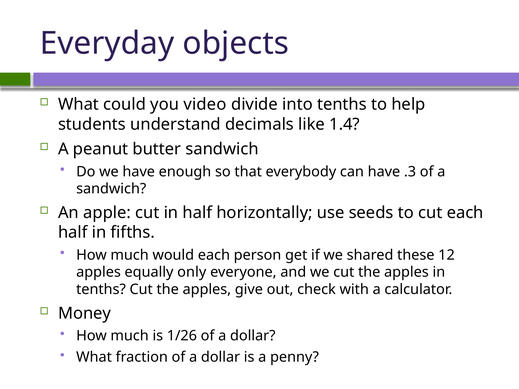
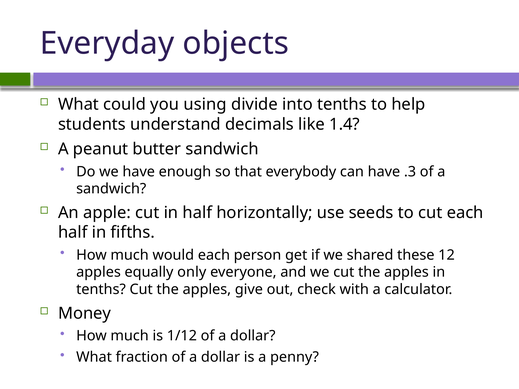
video: video -> using (205, 104)
1/26: 1/26 -> 1/12 (182, 336)
